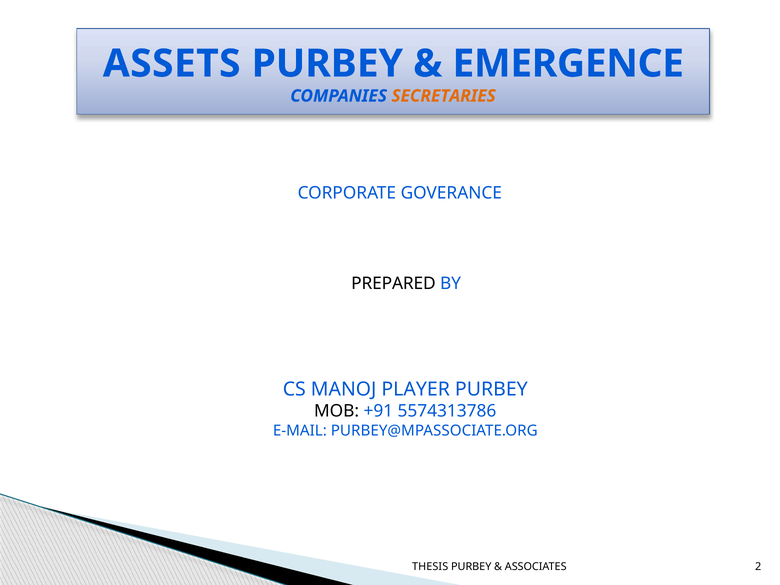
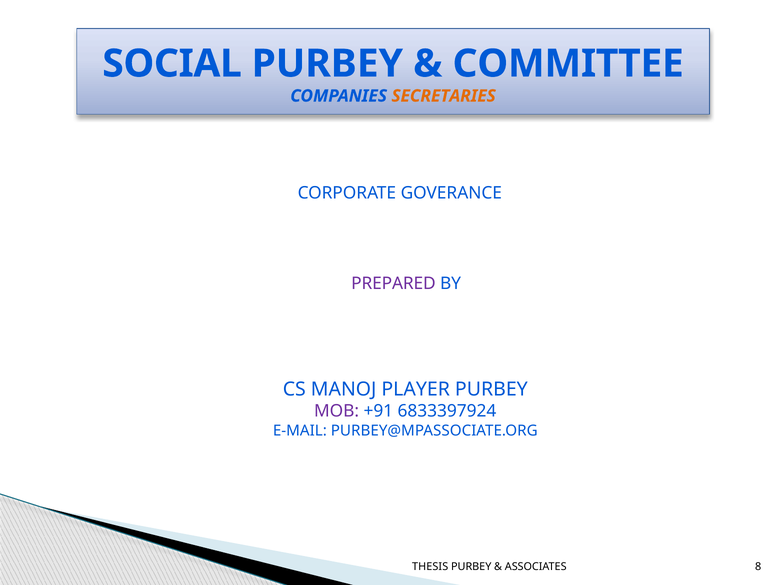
ASSETS: ASSETS -> SOCIAL (172, 64)
EMERGENCE: EMERGENCE -> COMMITTEE (568, 64)
PREPARED colour: black -> purple (393, 283)
MOB colour: black -> purple (337, 411)
5574313786: 5574313786 -> 6833397924 (447, 411)
2: 2 -> 8 (758, 566)
